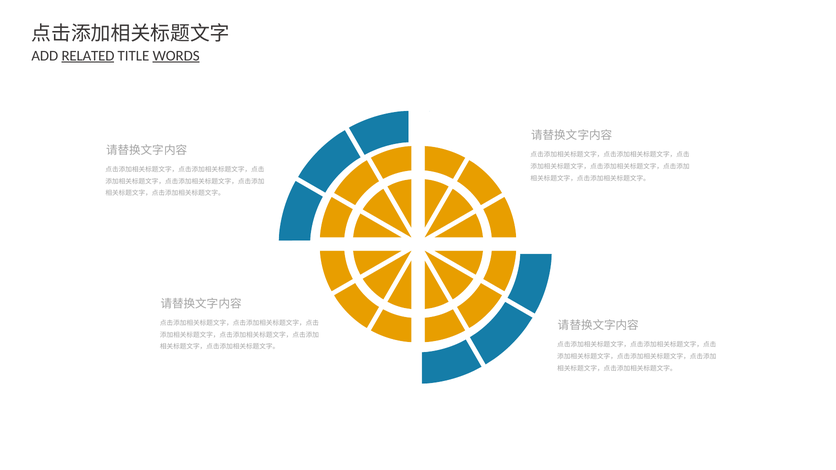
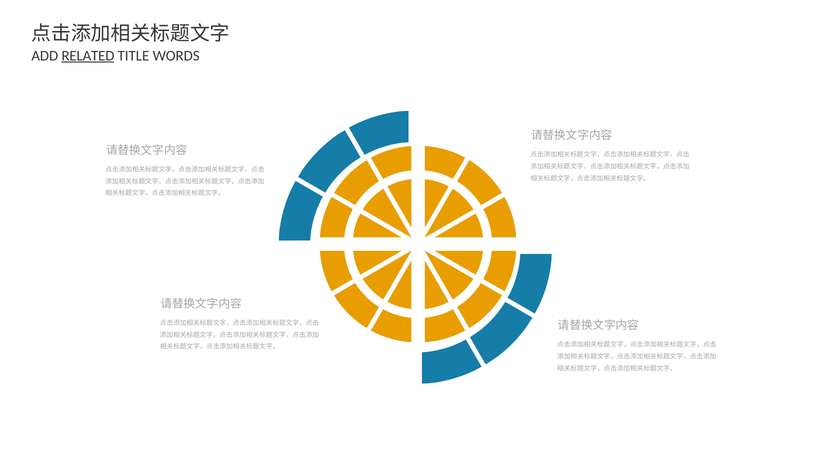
WORDS underline: present -> none (176, 56)
